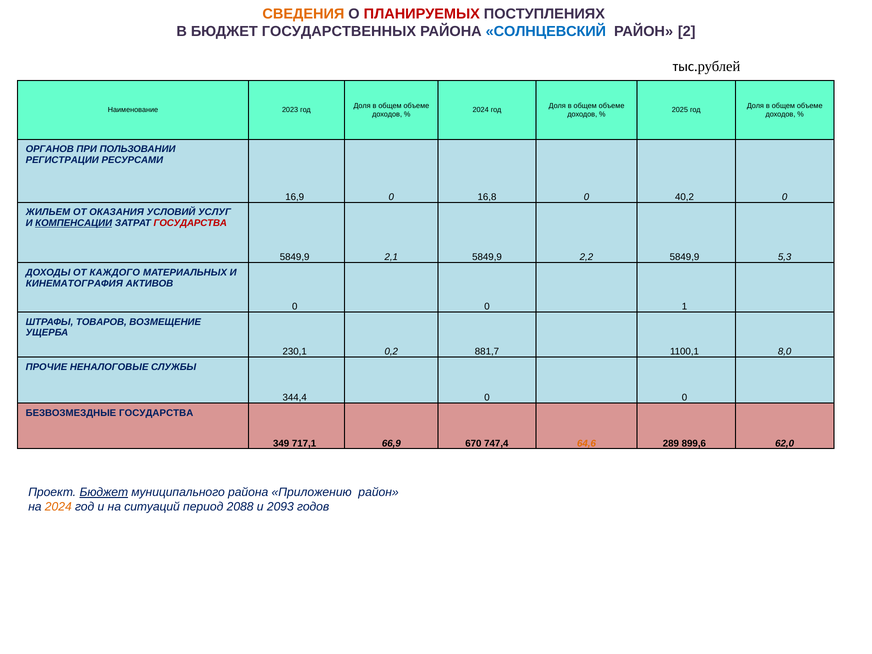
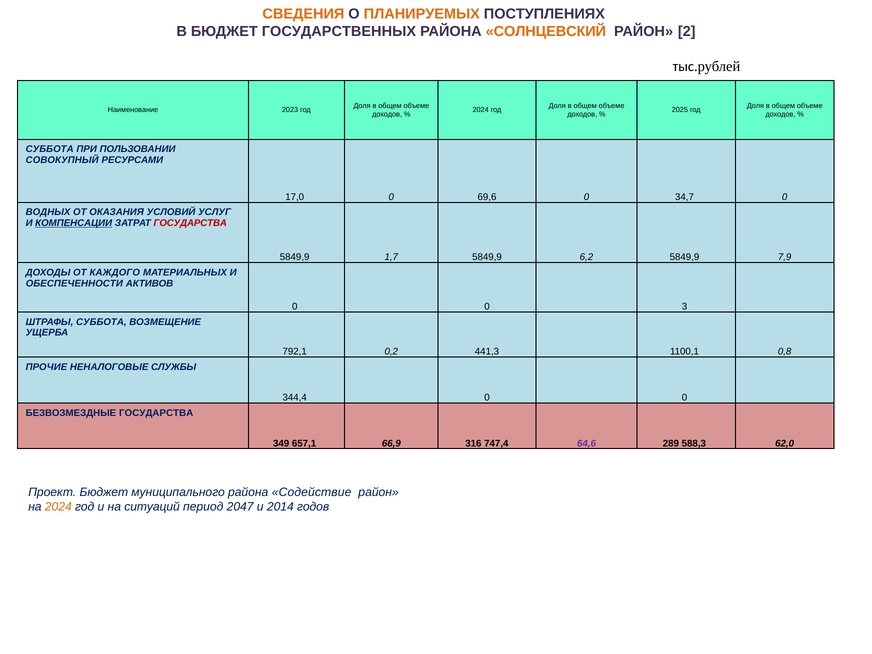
ПЛАНИРУЕМЫХ colour: red -> orange (422, 14)
СОЛНЦЕВСКИЙ colour: blue -> orange (546, 31)
ОРГАНОВ: ОРГАНОВ -> СУББОТА (50, 149)
РЕГИСТРАЦИИ: РЕГИСТРАЦИИ -> СОВОКУПНЫЙ (62, 160)
16,9: 16,9 -> 17,0 (295, 197)
16,8: 16,8 -> 69,6 (487, 197)
40,2: 40,2 -> 34,7 (685, 197)
ЖИЛЬЕМ: ЖИЛЬЕМ -> ВОДНЫХ (48, 212)
2,1: 2,1 -> 1,7 (391, 257)
2,2: 2,2 -> 6,2 (586, 257)
5,3: 5,3 -> 7,9 (785, 257)
КИНЕМАТОГРАФИЯ: КИНЕМАТОГРАФИЯ -> ОБЕСПЕЧЕННОСТИ (74, 283)
1: 1 -> 3 (685, 307)
ШТРАФЫ ТОВАРОВ: ТОВАРОВ -> СУББОТА (101, 322)
230,1: 230,1 -> 792,1 (295, 352)
881,7: 881,7 -> 441,3 (487, 352)
8,0: 8,0 -> 0,8 (785, 352)
717,1: 717,1 -> 657,1 (304, 443)
670: 670 -> 316 (473, 443)
64,6 colour: orange -> purple (587, 443)
899,6: 899,6 -> 588,3 (694, 443)
Бюджет underline: present -> none (104, 492)
Приложению: Приложению -> Содействие (312, 492)
2088: 2088 -> 2047 (240, 507)
2093: 2093 -> 2014 (280, 507)
